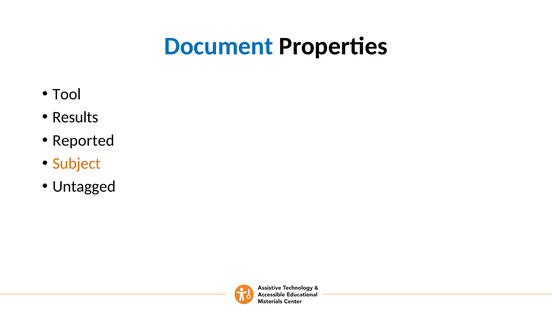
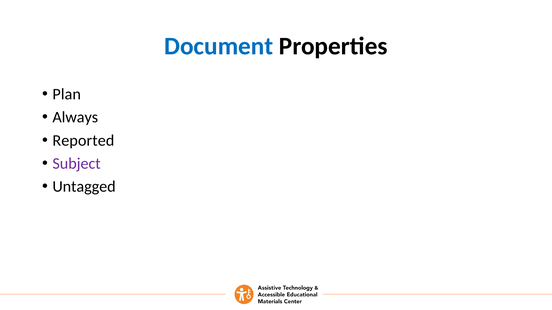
Tool: Tool -> Plan (67, 94)
Results: Results -> Always (75, 117)
Subject colour: orange -> purple (77, 164)
